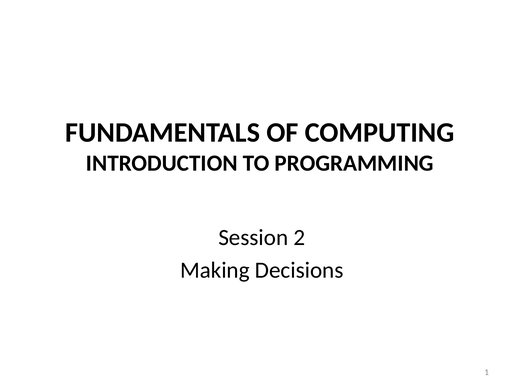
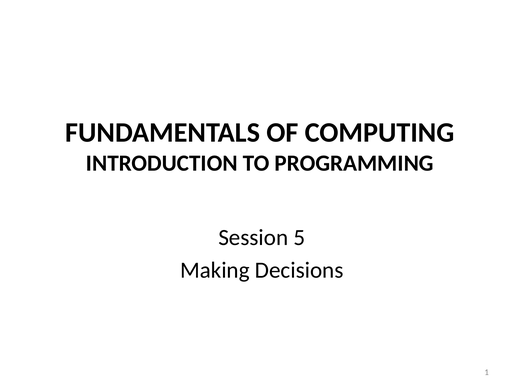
2: 2 -> 5 (299, 238)
